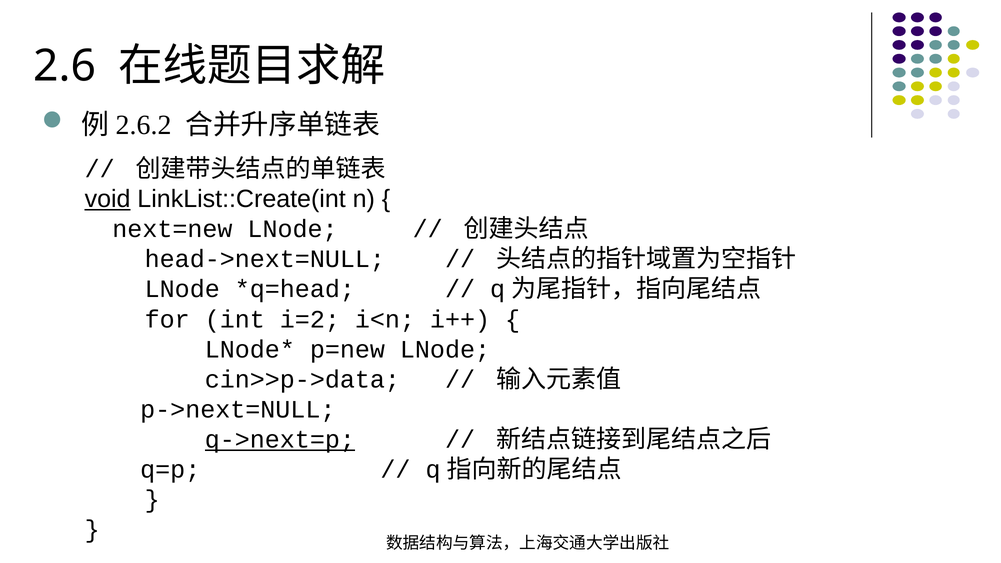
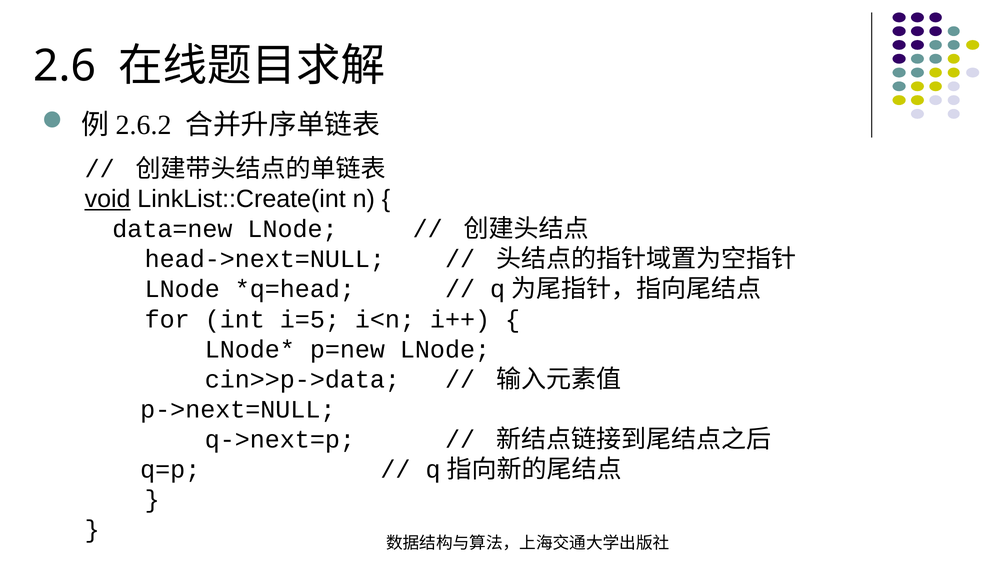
next=new: next=new -> data=new (172, 229)
i=2: i=2 -> i=5 (310, 319)
q->next=p underline: present -> none (280, 439)
